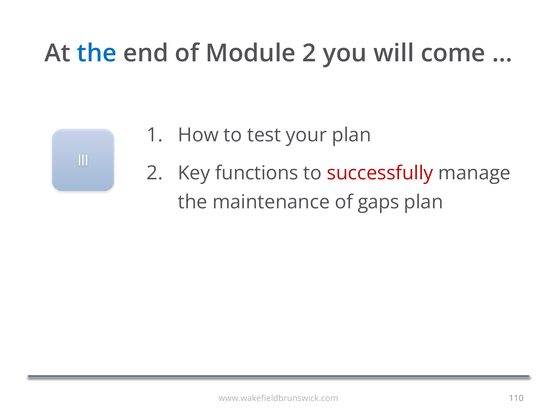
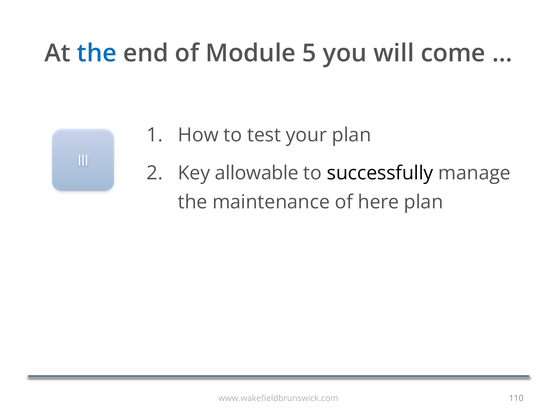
Module 2: 2 -> 5 (309, 53)
functions: functions -> allowable (257, 173)
successfully colour: red -> black (380, 173)
gaps: gaps -> here (378, 202)
